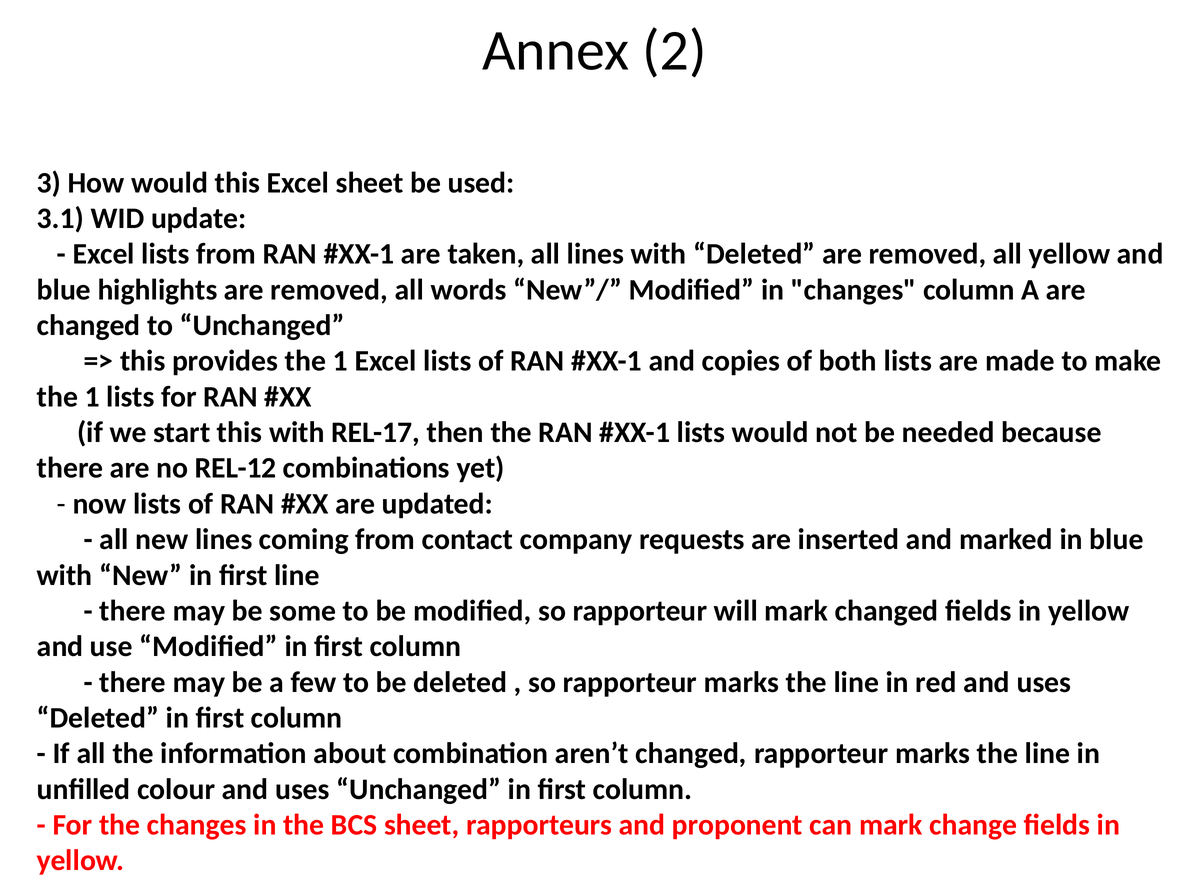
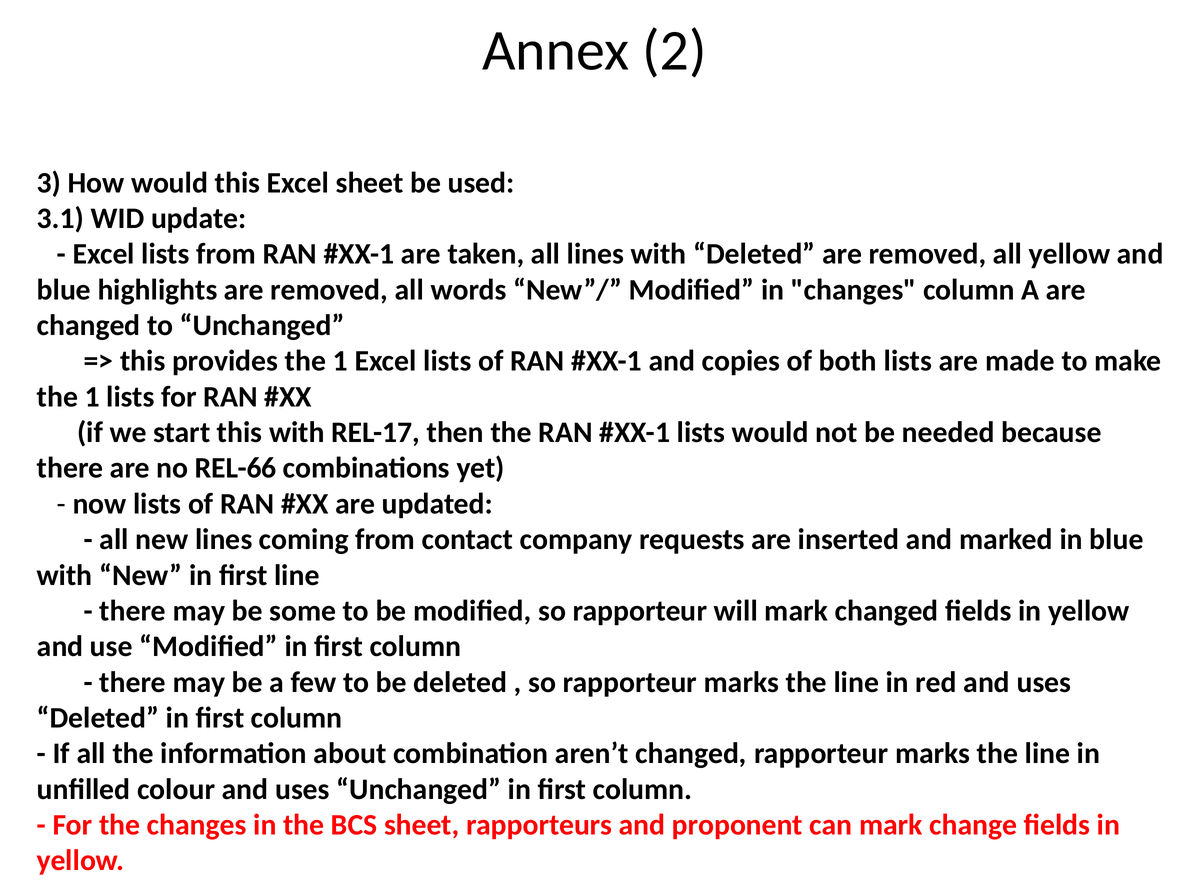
REL-12: REL-12 -> REL-66 (236, 468)
